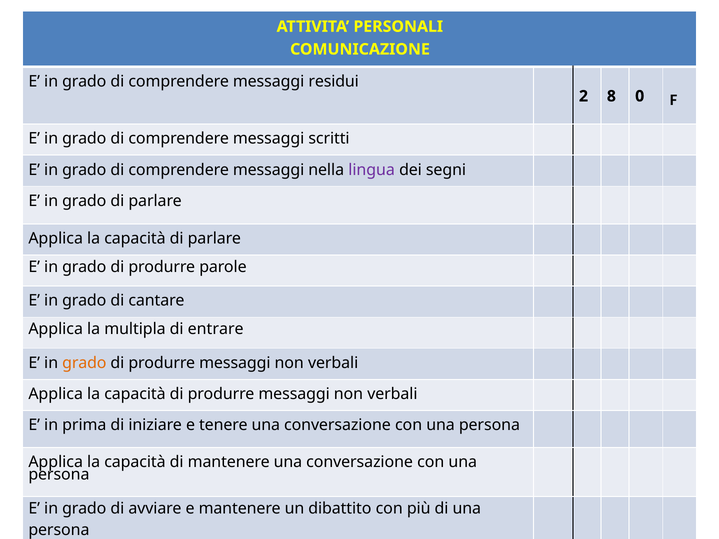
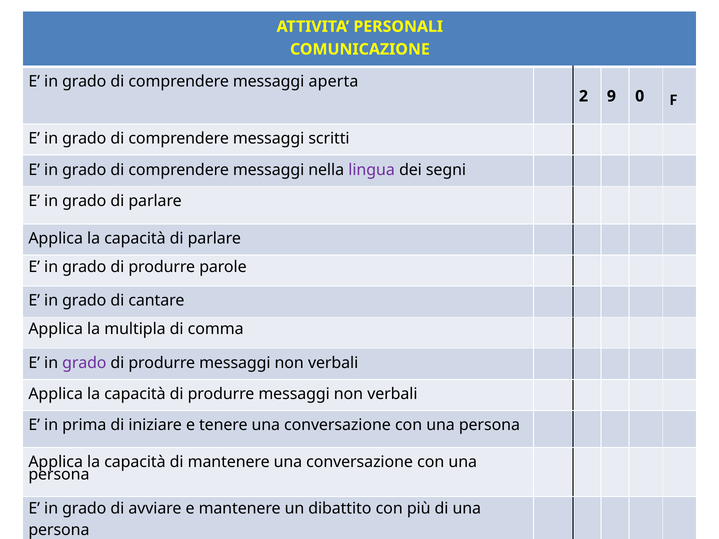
residui: residui -> aperta (333, 81)
8: 8 -> 9 (611, 96)
entrare: entrare -> comma (216, 329)
grado colour: orange -> purple (84, 363)
